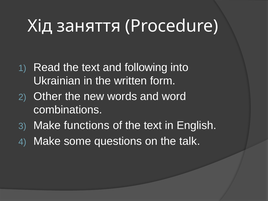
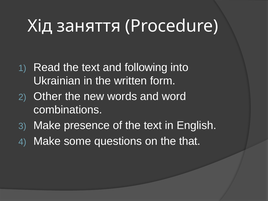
functions: functions -> presence (87, 125)
talk: talk -> that (190, 141)
